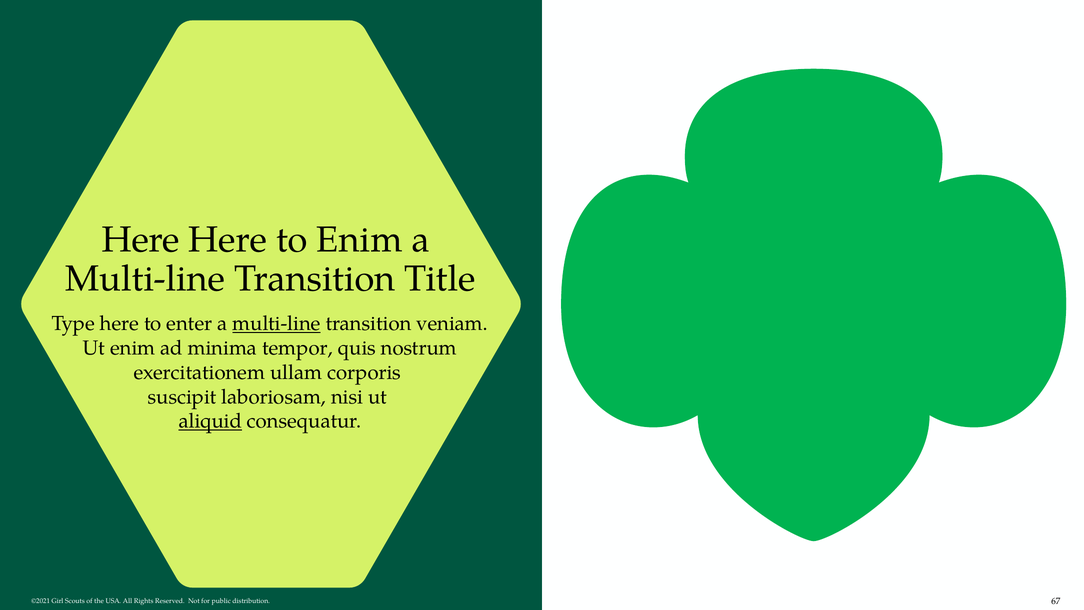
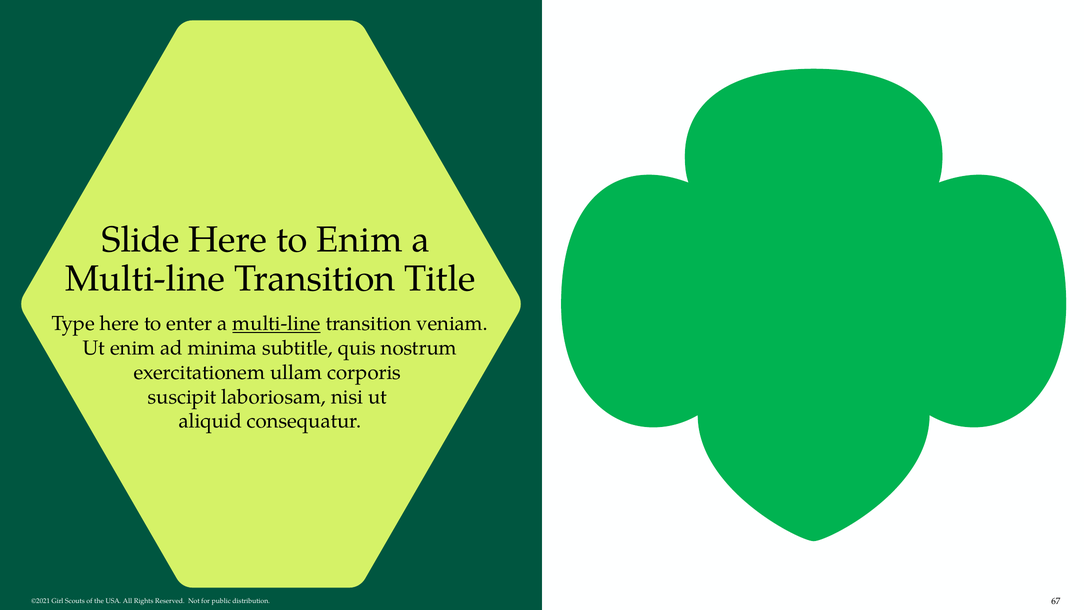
Here: Here -> Slide (141, 240)
tempor: tempor -> subtitle (298, 348)
aliquid underline: present -> none (210, 421)
